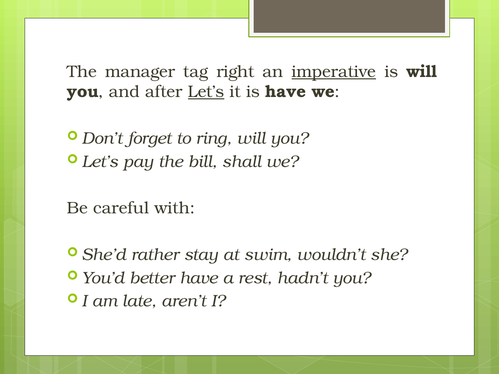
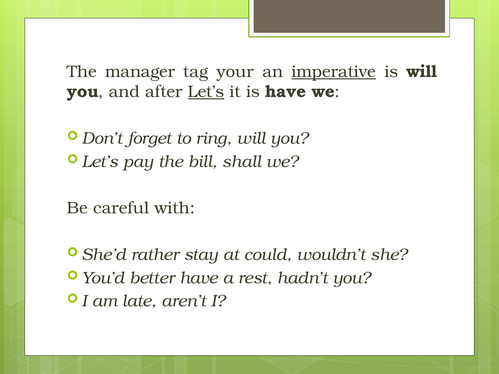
right: right -> your (235, 72)
swim: swim -> could (268, 255)
